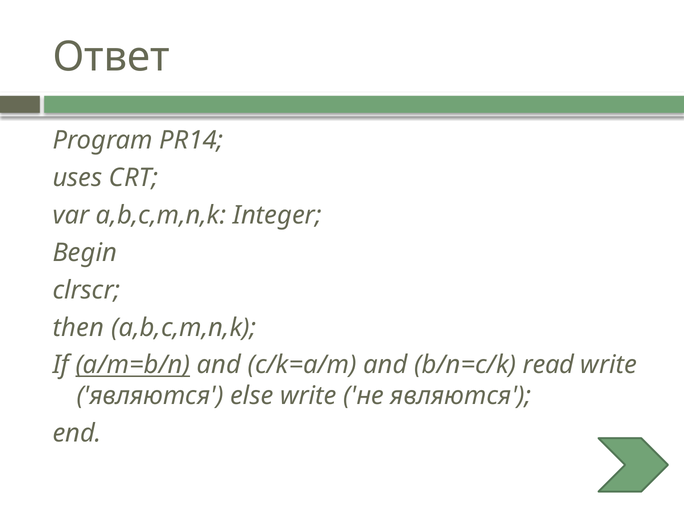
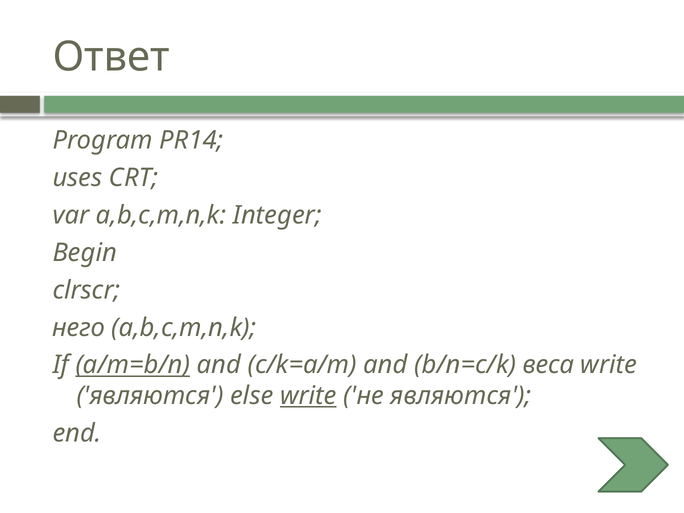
then: then -> него (79, 328)
read: read -> веса (548, 365)
write underline: none -> present (308, 396)
